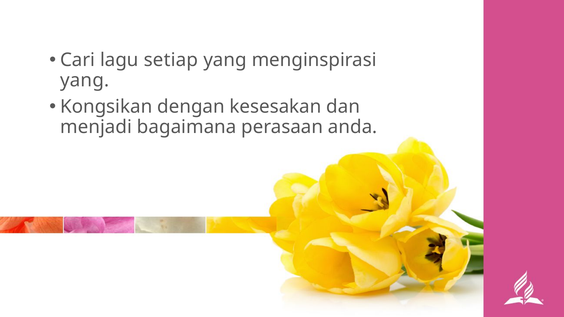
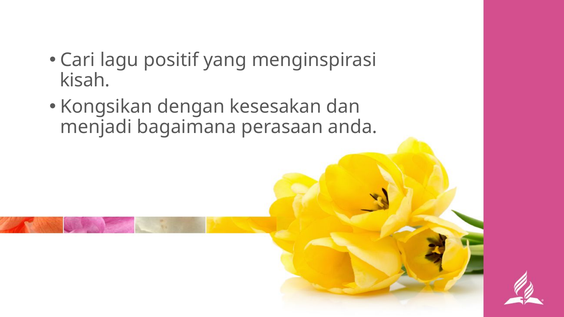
setiap: setiap -> positif (171, 60)
yang: yang -> kisah (85, 80)
